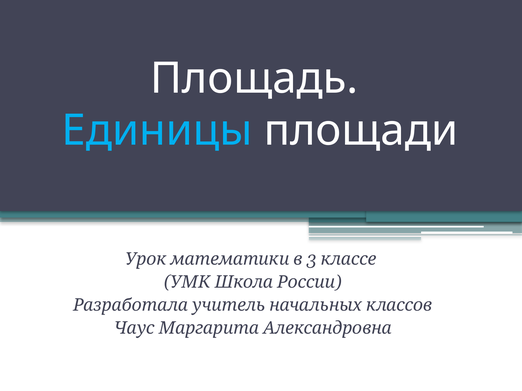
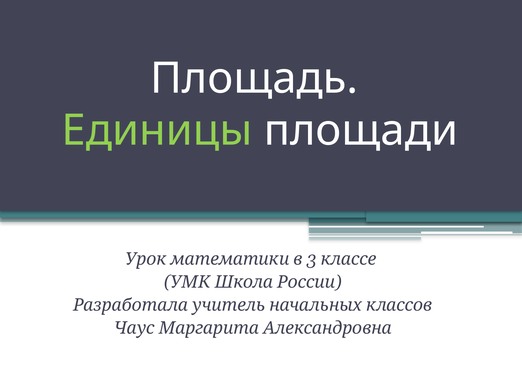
Единицы colour: light blue -> light green (157, 131)
